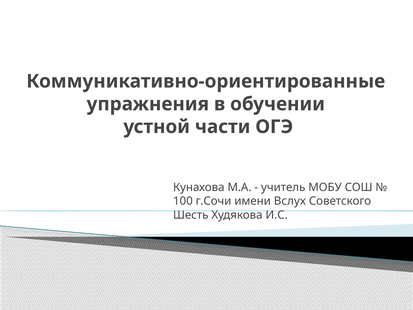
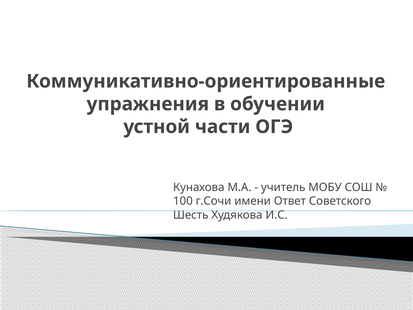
Вслух: Вслух -> Ответ (290, 201)
